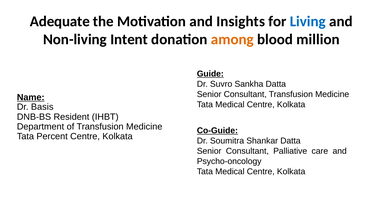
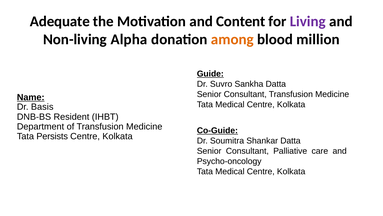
Insights: Insights -> Content (241, 21)
Living colour: blue -> purple (308, 21)
Intent: Intent -> Alpha (129, 39)
Percent: Percent -> Persists (52, 136)
